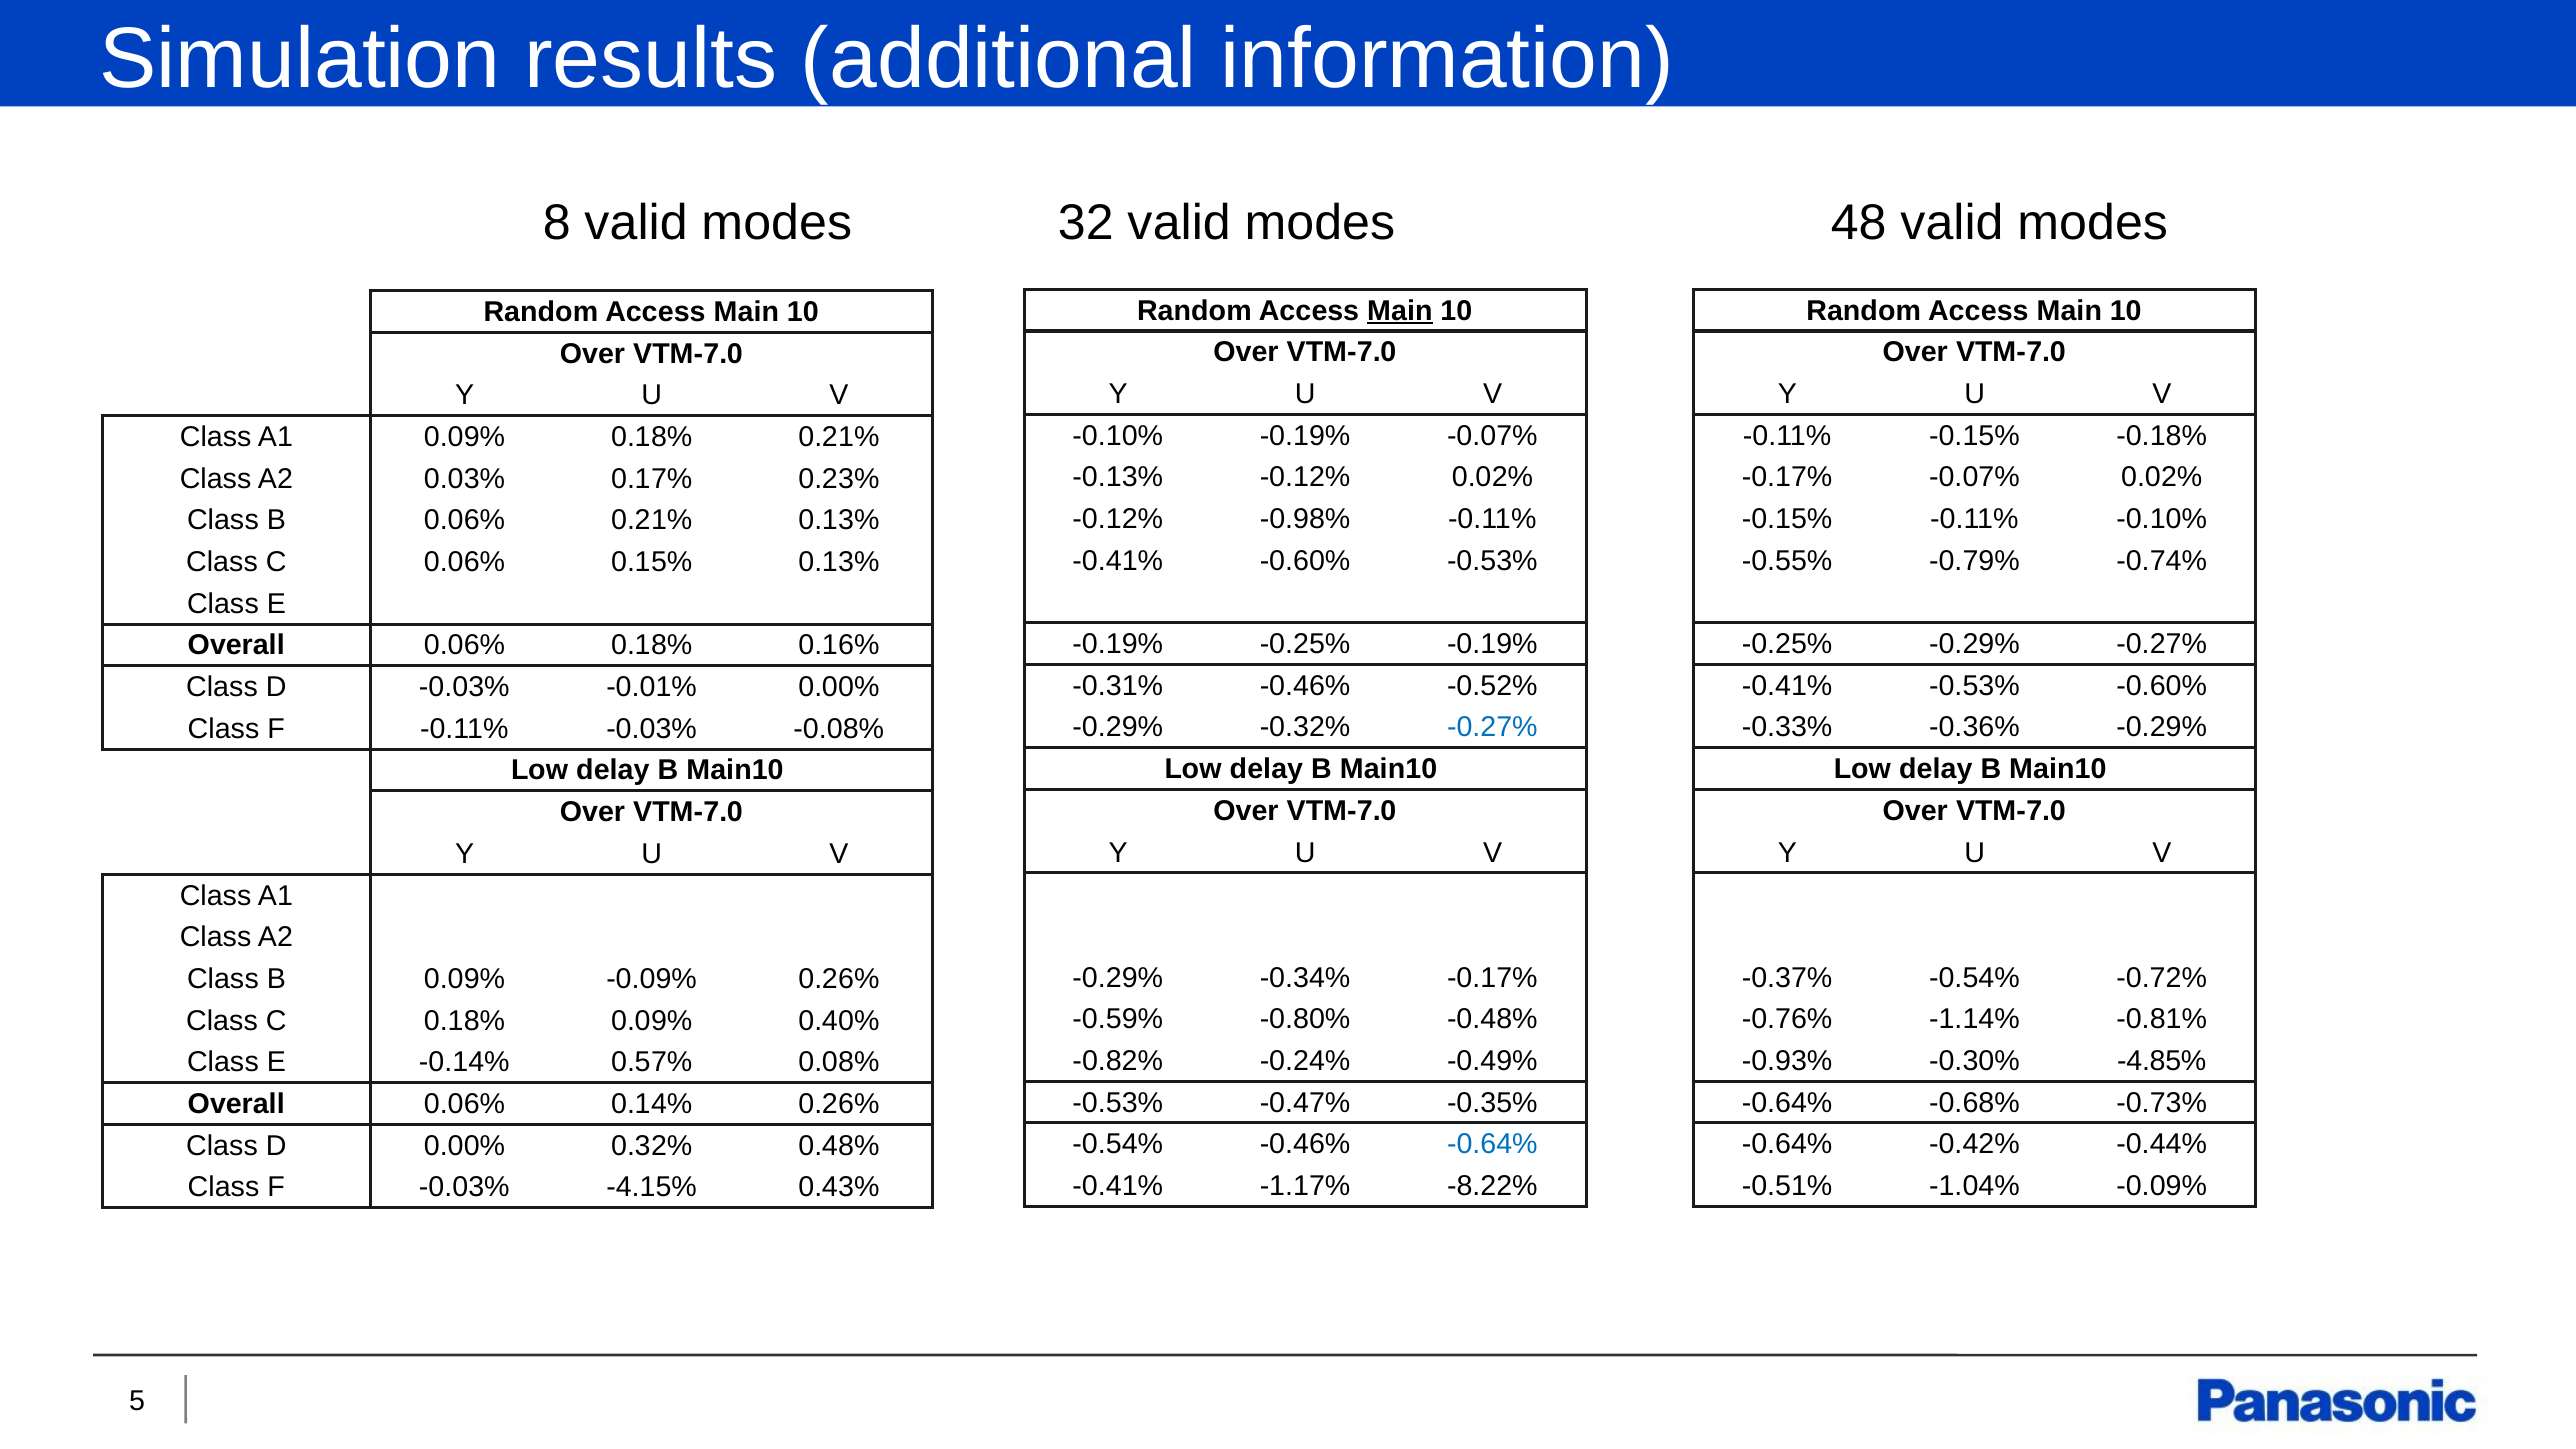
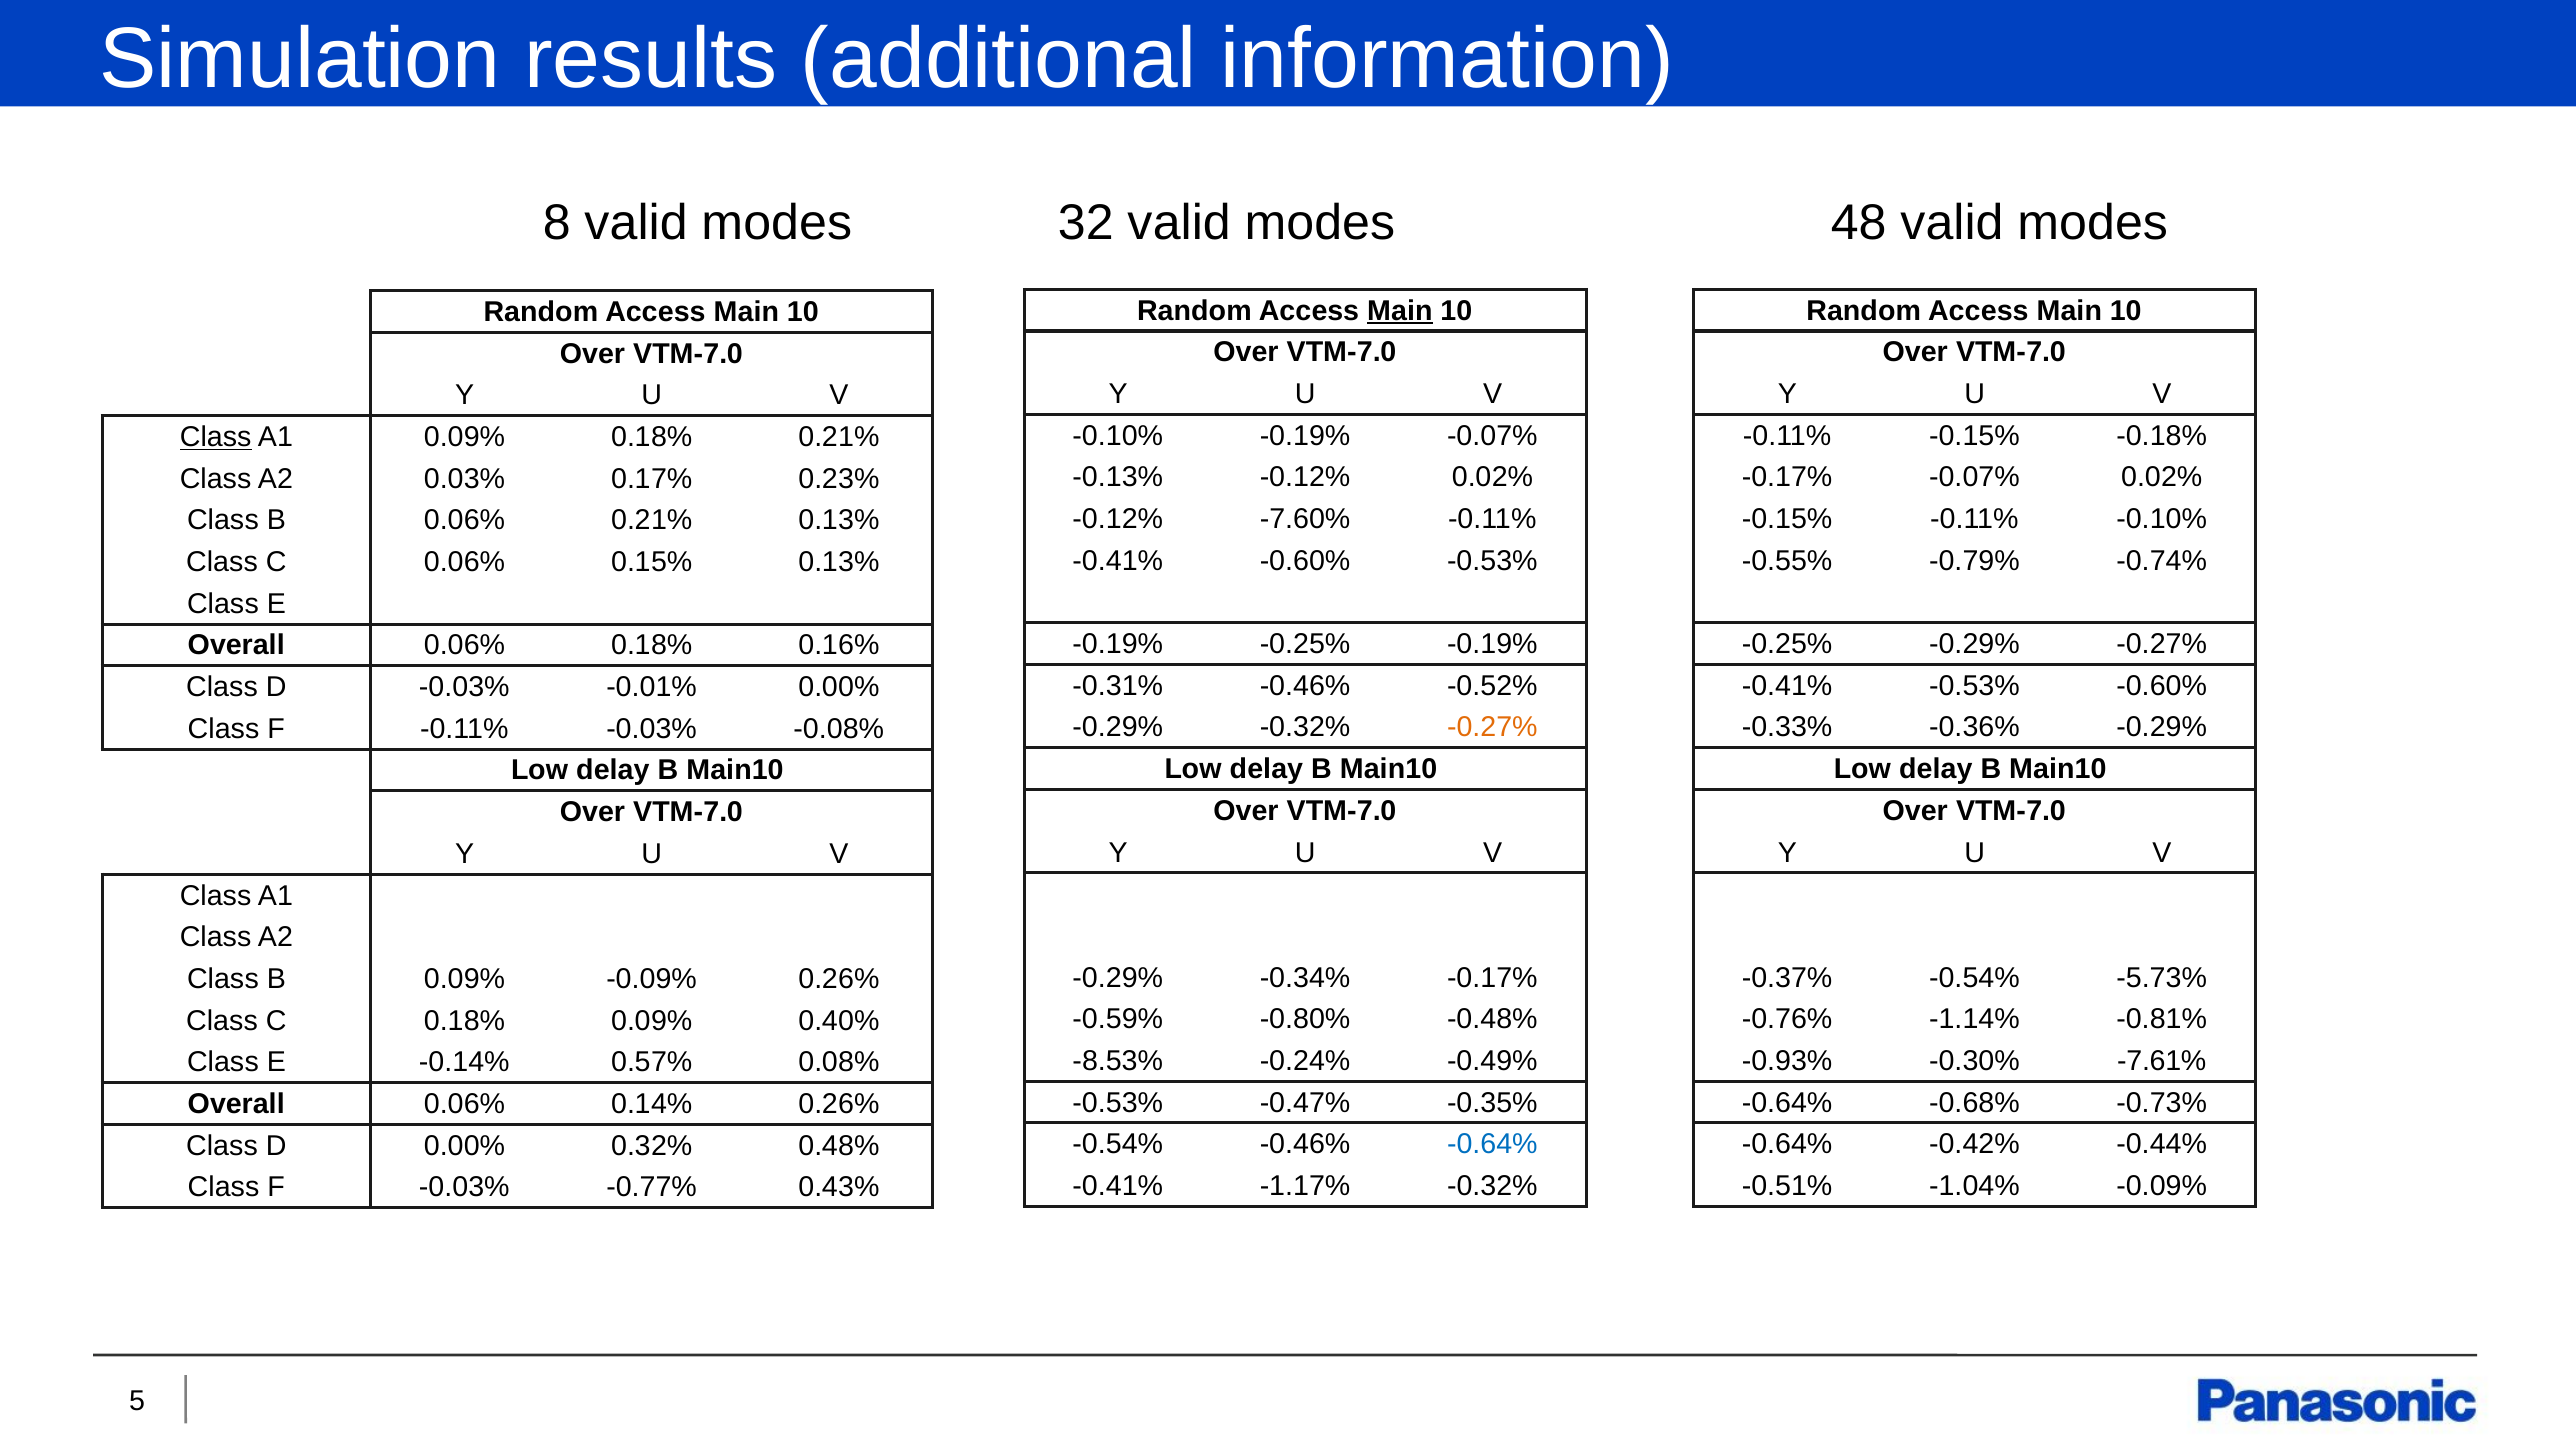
Class underline: none -> present (216, 437)
-0.98%: -0.98% -> -7.60% (1305, 519)
-0.27% colour: blue -> orange (1492, 728)
-0.72%: -0.72% -> -5.73% (2162, 978)
-0.82%: -0.82% -> -8.53% (1118, 1061)
-4.85%: -4.85% -> -7.61% (2162, 1061)
-1.17% -8.22%: -8.22% -> -0.32% (1492, 1186)
-4.15%: -4.15% -> -0.77% (652, 1187)
